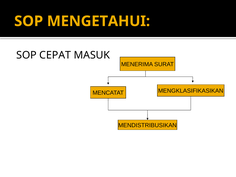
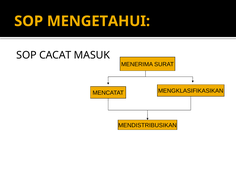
CEPAT: CEPAT -> CACAT (55, 55)
